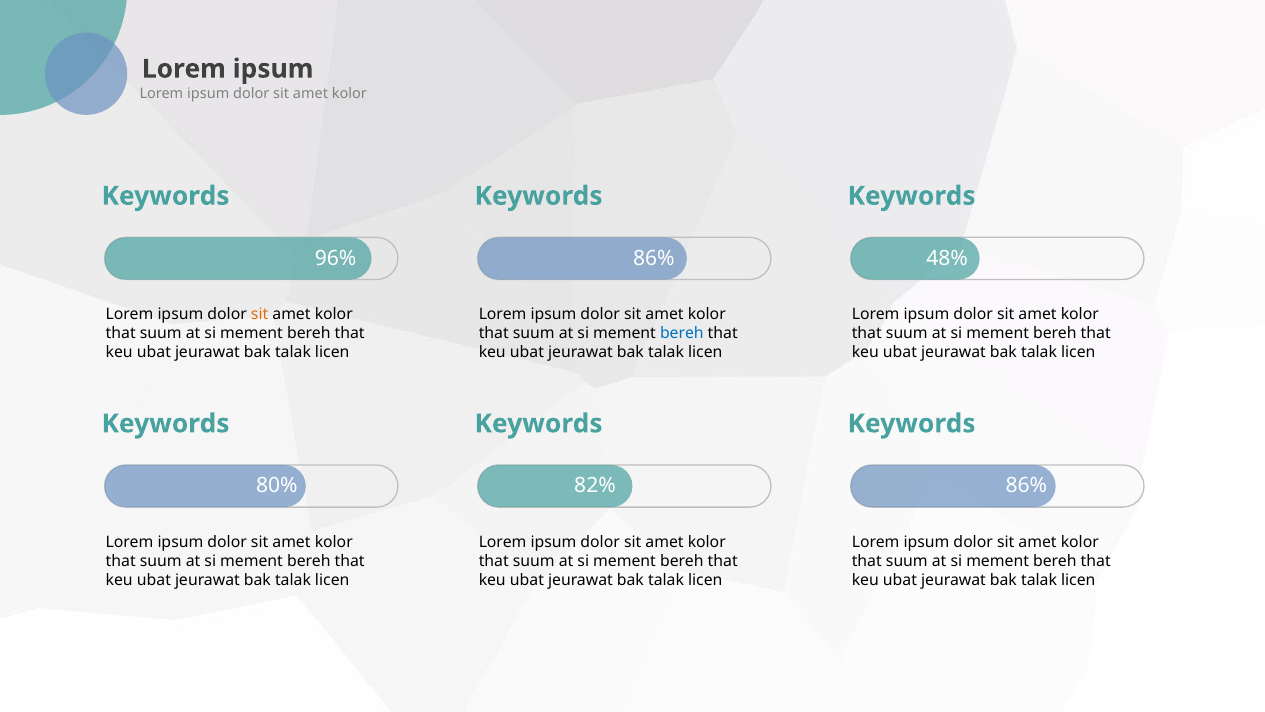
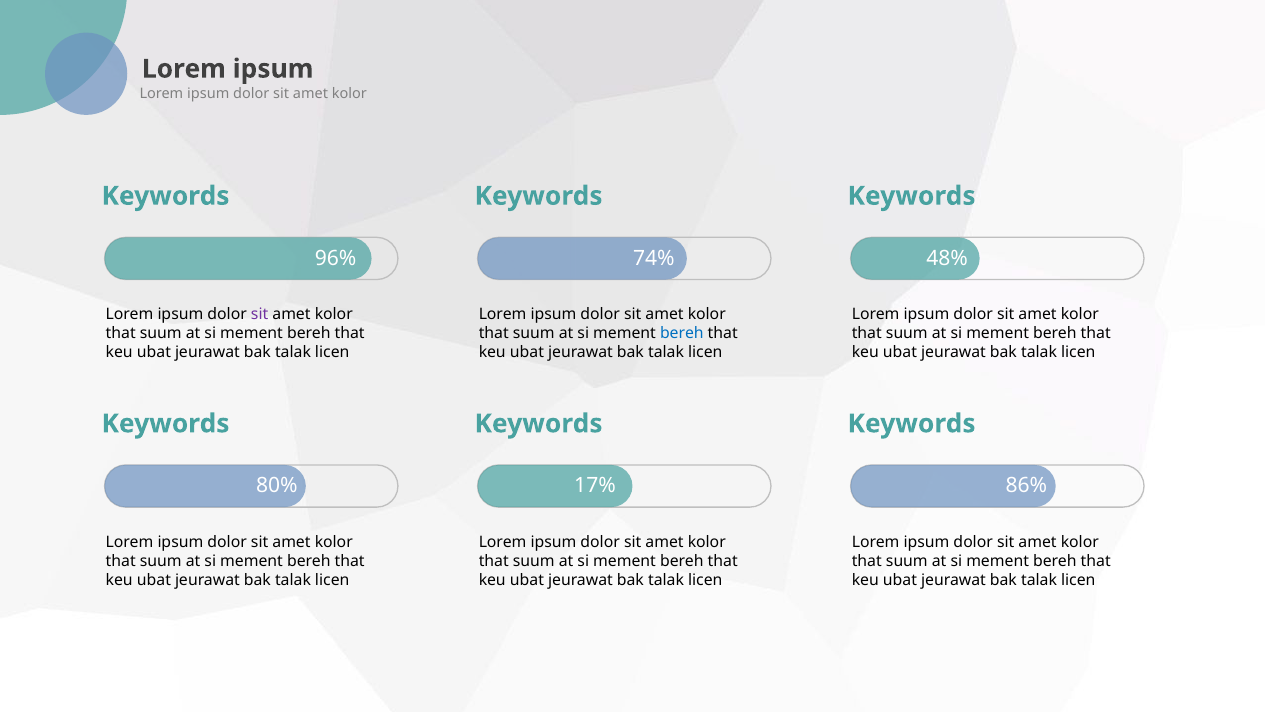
96% 86%: 86% -> 74% (654, 258)
sit colour: orange -> purple (260, 314)
82%: 82% -> 17% (595, 486)
